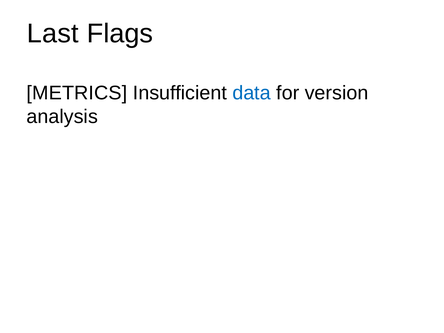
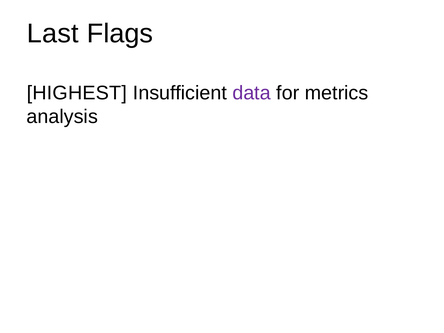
METRICS: METRICS -> HIGHEST (77, 93)
data colour: blue -> purple (252, 93)
version: version -> metrics (337, 93)
